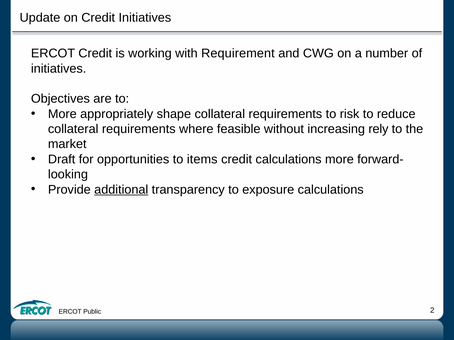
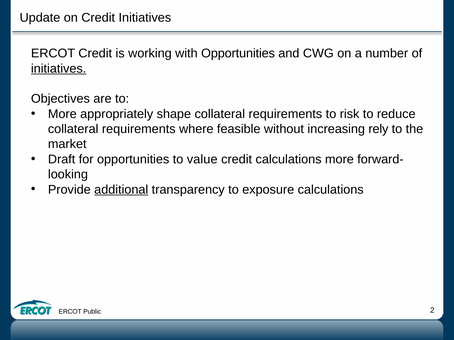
with Requirement: Requirement -> Opportunities (238, 54)
initiatives underline: none -> present (59, 69)
items: items -> value (202, 160)
